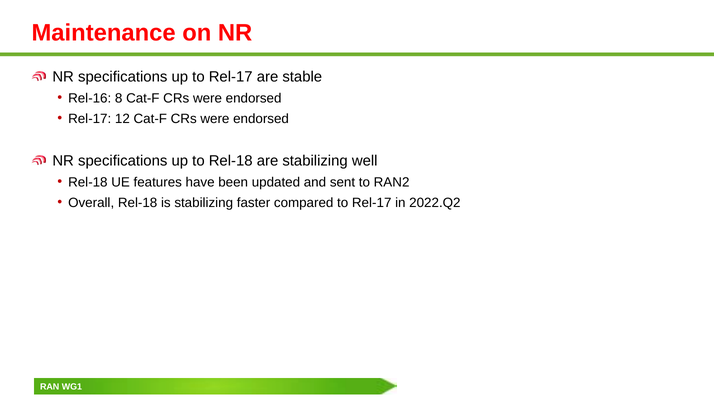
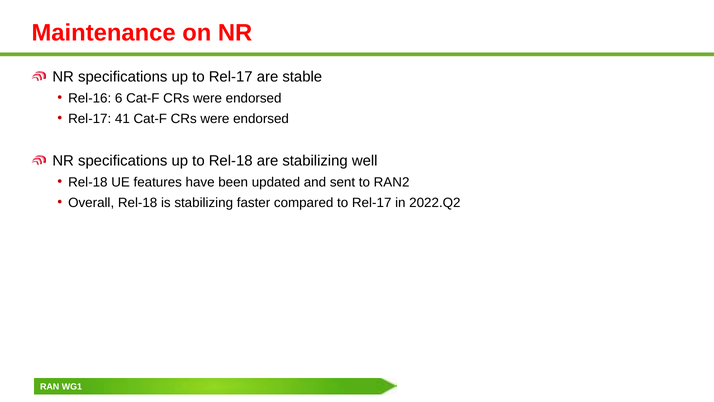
8: 8 -> 6 (119, 98)
12: 12 -> 41 (122, 119)
